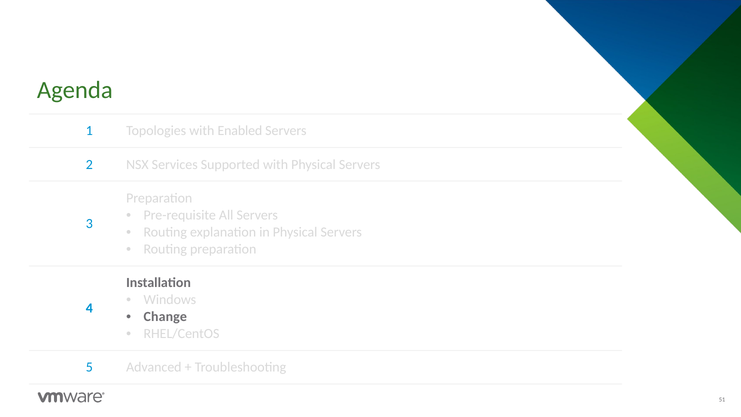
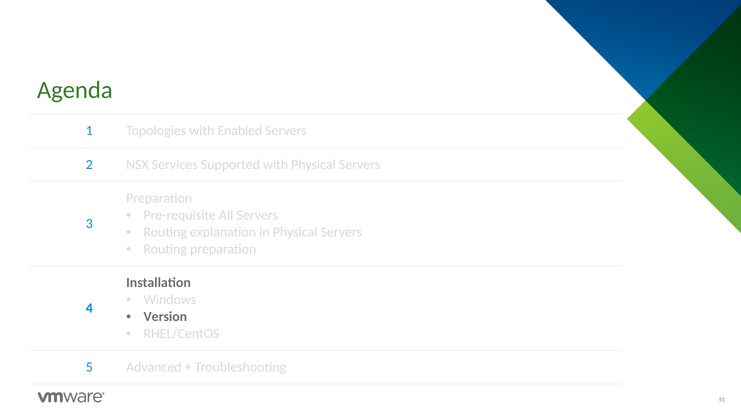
Change: Change -> Version (165, 317)
